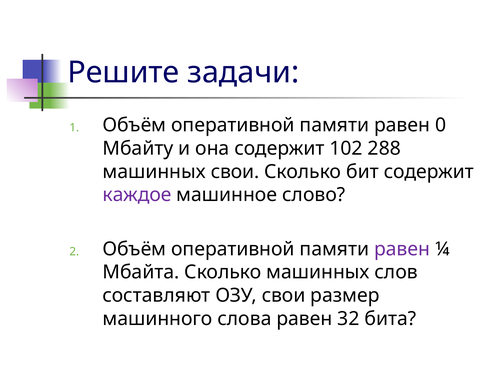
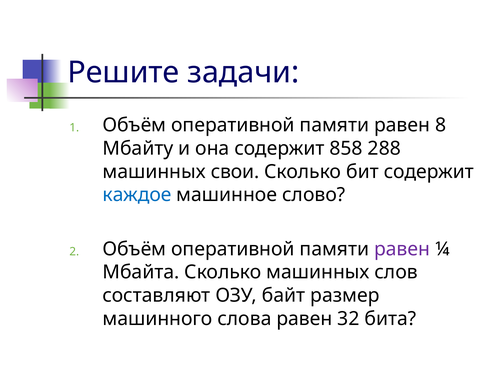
0: 0 -> 8 (441, 125)
102: 102 -> 858 (346, 149)
каждое colour: purple -> blue (137, 195)
ОЗУ свои: свои -> байт (283, 296)
